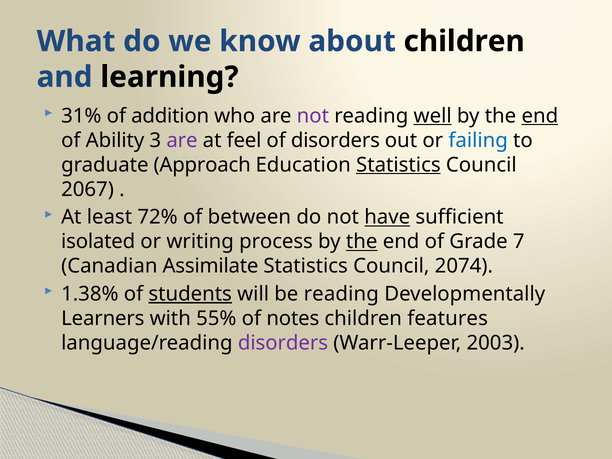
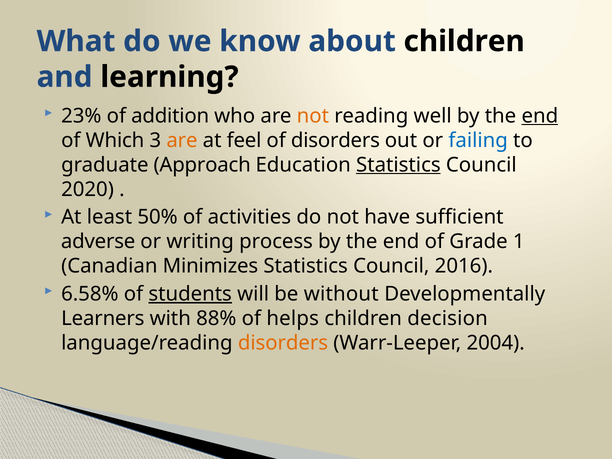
31%: 31% -> 23% (81, 116)
not colour: purple -> orange (313, 116)
well underline: present -> none (433, 116)
Ability: Ability -> Which (115, 140)
are colour: purple -> orange (182, 140)
2067: 2067 -> 2020 (88, 189)
72%: 72% -> 50% (158, 217)
between: between -> activities (249, 217)
have underline: present -> none (387, 217)
isolated: isolated -> adverse (98, 242)
the underline: present -> none (362, 242)
7: 7 -> 1 (519, 242)
Assimilate: Assimilate -> Minimizes (210, 266)
2074: 2074 -> 2016 (464, 266)
1.38%: 1.38% -> 6.58% (90, 294)
be reading: reading -> without (341, 294)
55%: 55% -> 88% (216, 318)
notes: notes -> helps (293, 318)
features: features -> decision (448, 318)
disorders colour: purple -> orange (283, 343)
2003: 2003 -> 2004 (496, 343)
